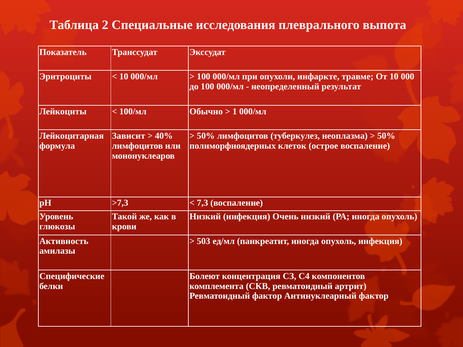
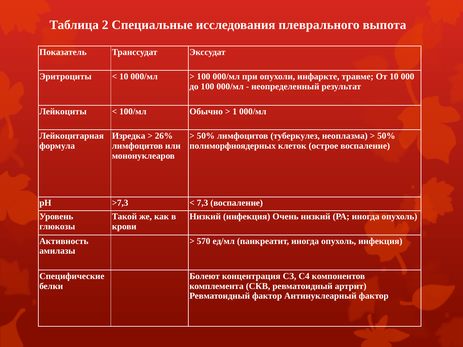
Зависит: Зависит -> Изредка (129, 136)
40%: 40% -> 26% (164, 136)
503: 503 -> 570 (204, 241)
